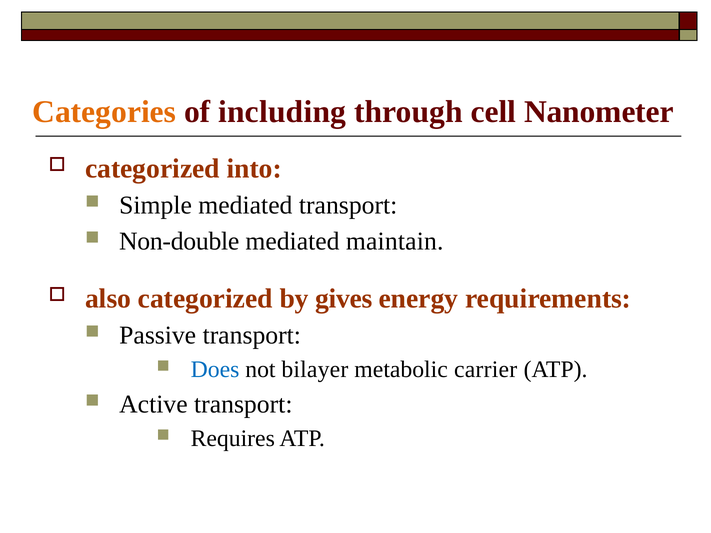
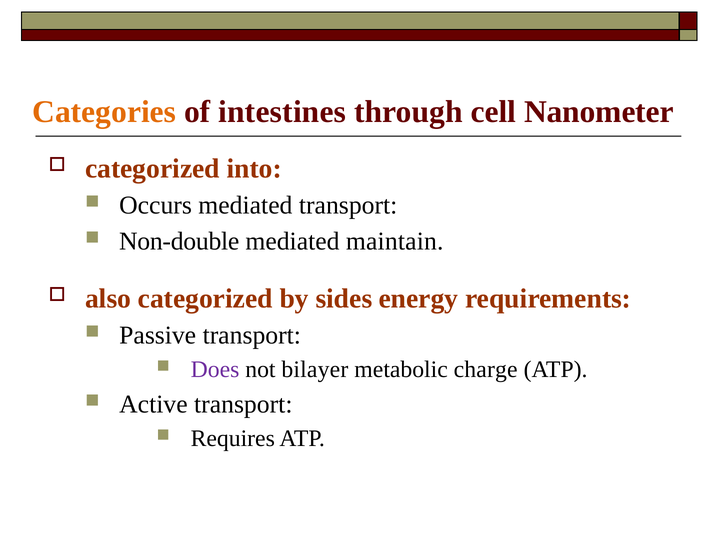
including: including -> intestines (282, 112)
Simple: Simple -> Occurs (156, 206)
gives: gives -> sides (344, 299)
Does colour: blue -> purple (215, 370)
carrier: carrier -> charge (486, 370)
